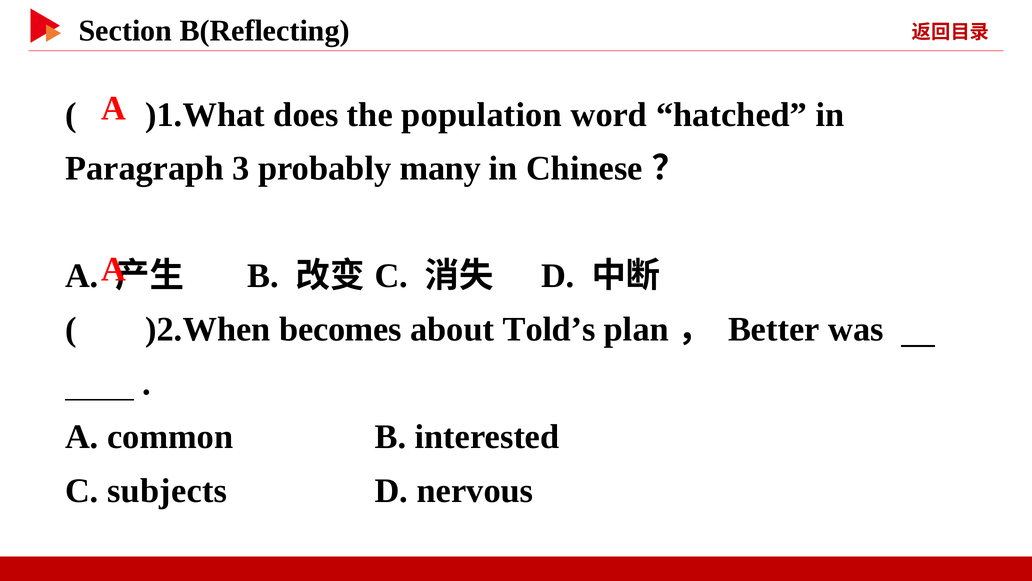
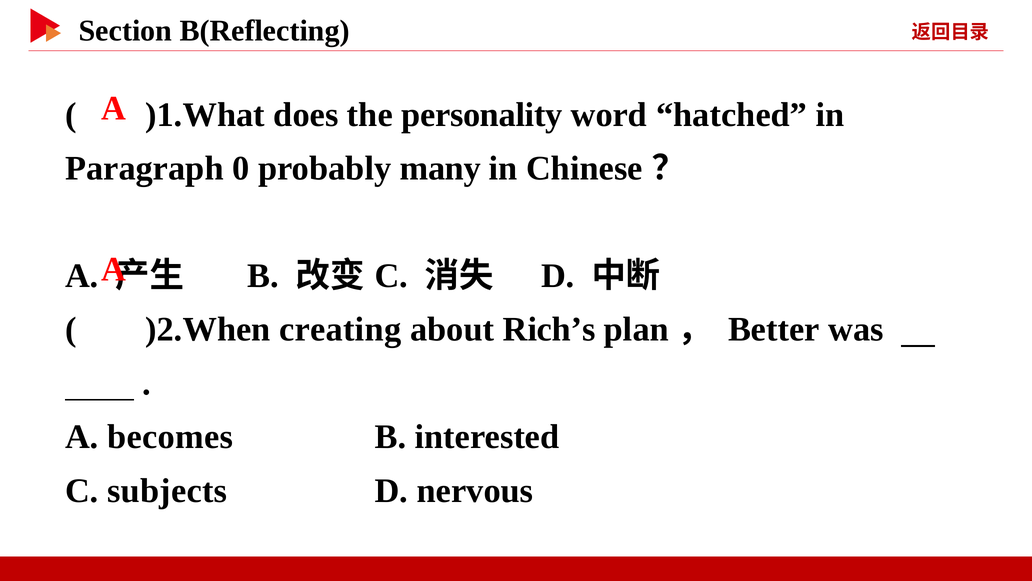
population: population -> personality (482, 115)
3: 3 -> 0 (241, 168)
becomes: becomes -> creating (340, 329)
Told’s: Told’s -> Rich’s (549, 329)
common: common -> becomes (170, 437)
